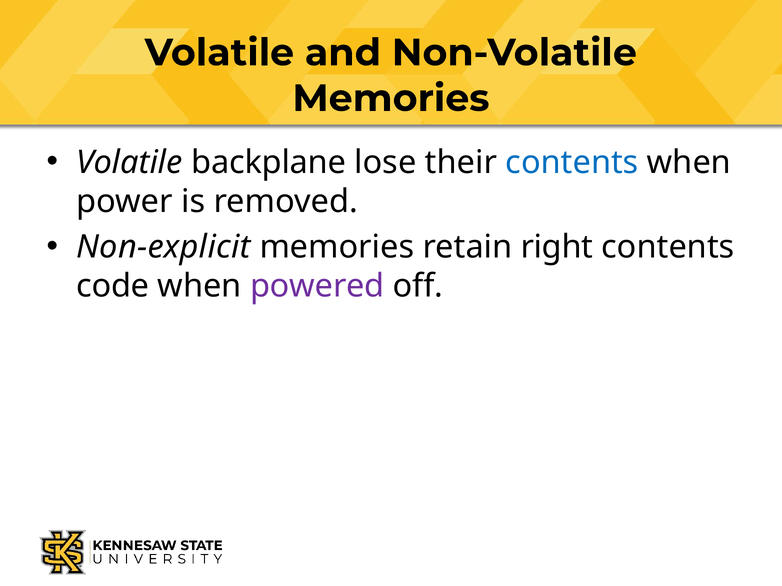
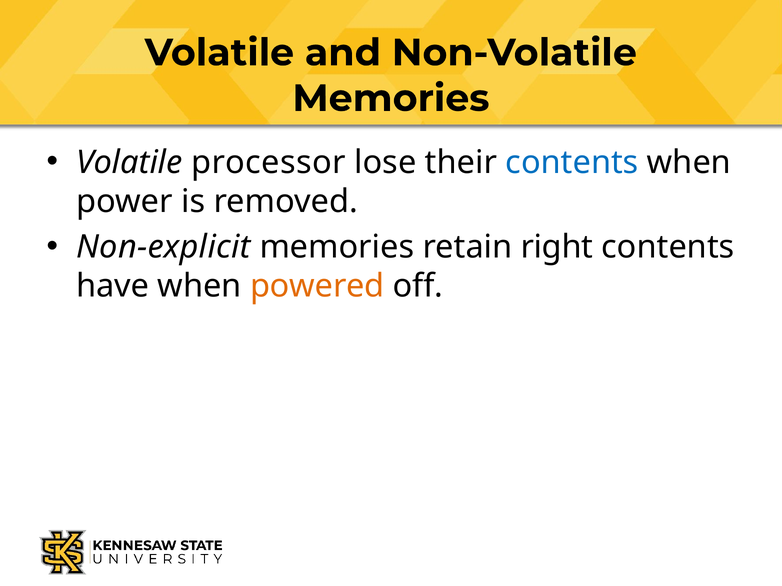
backplane: backplane -> processor (268, 163)
code: code -> have (113, 286)
powered colour: purple -> orange (317, 286)
